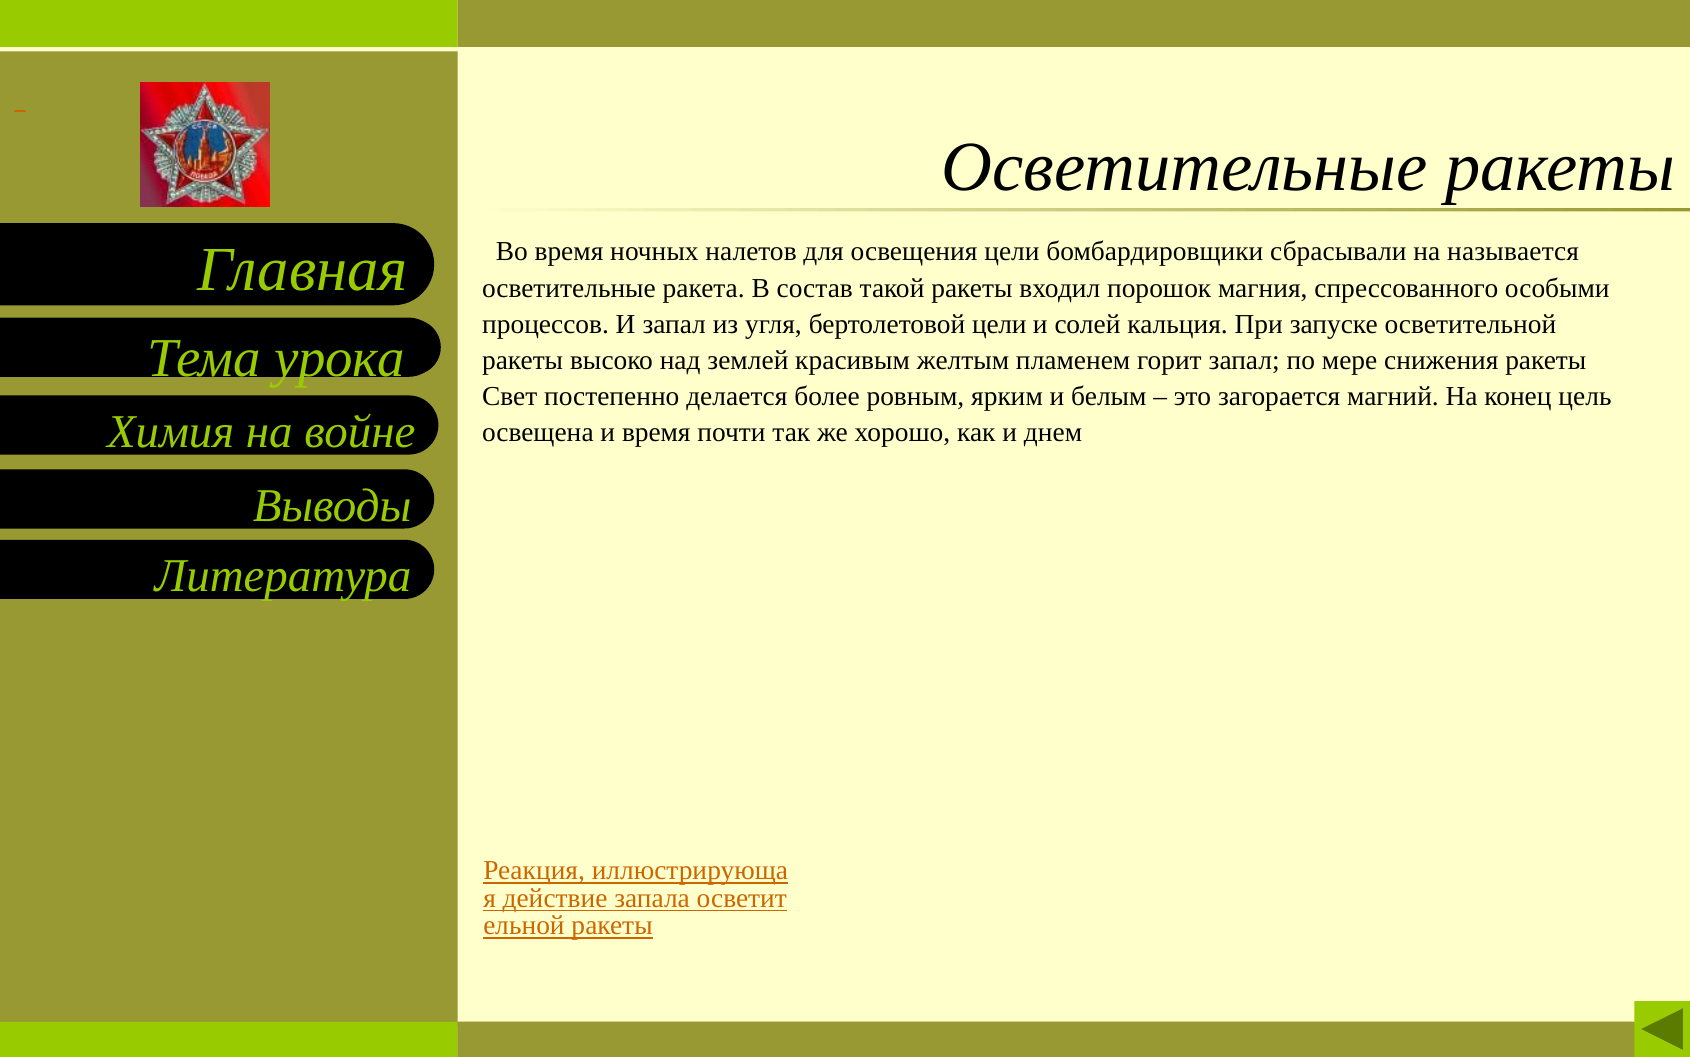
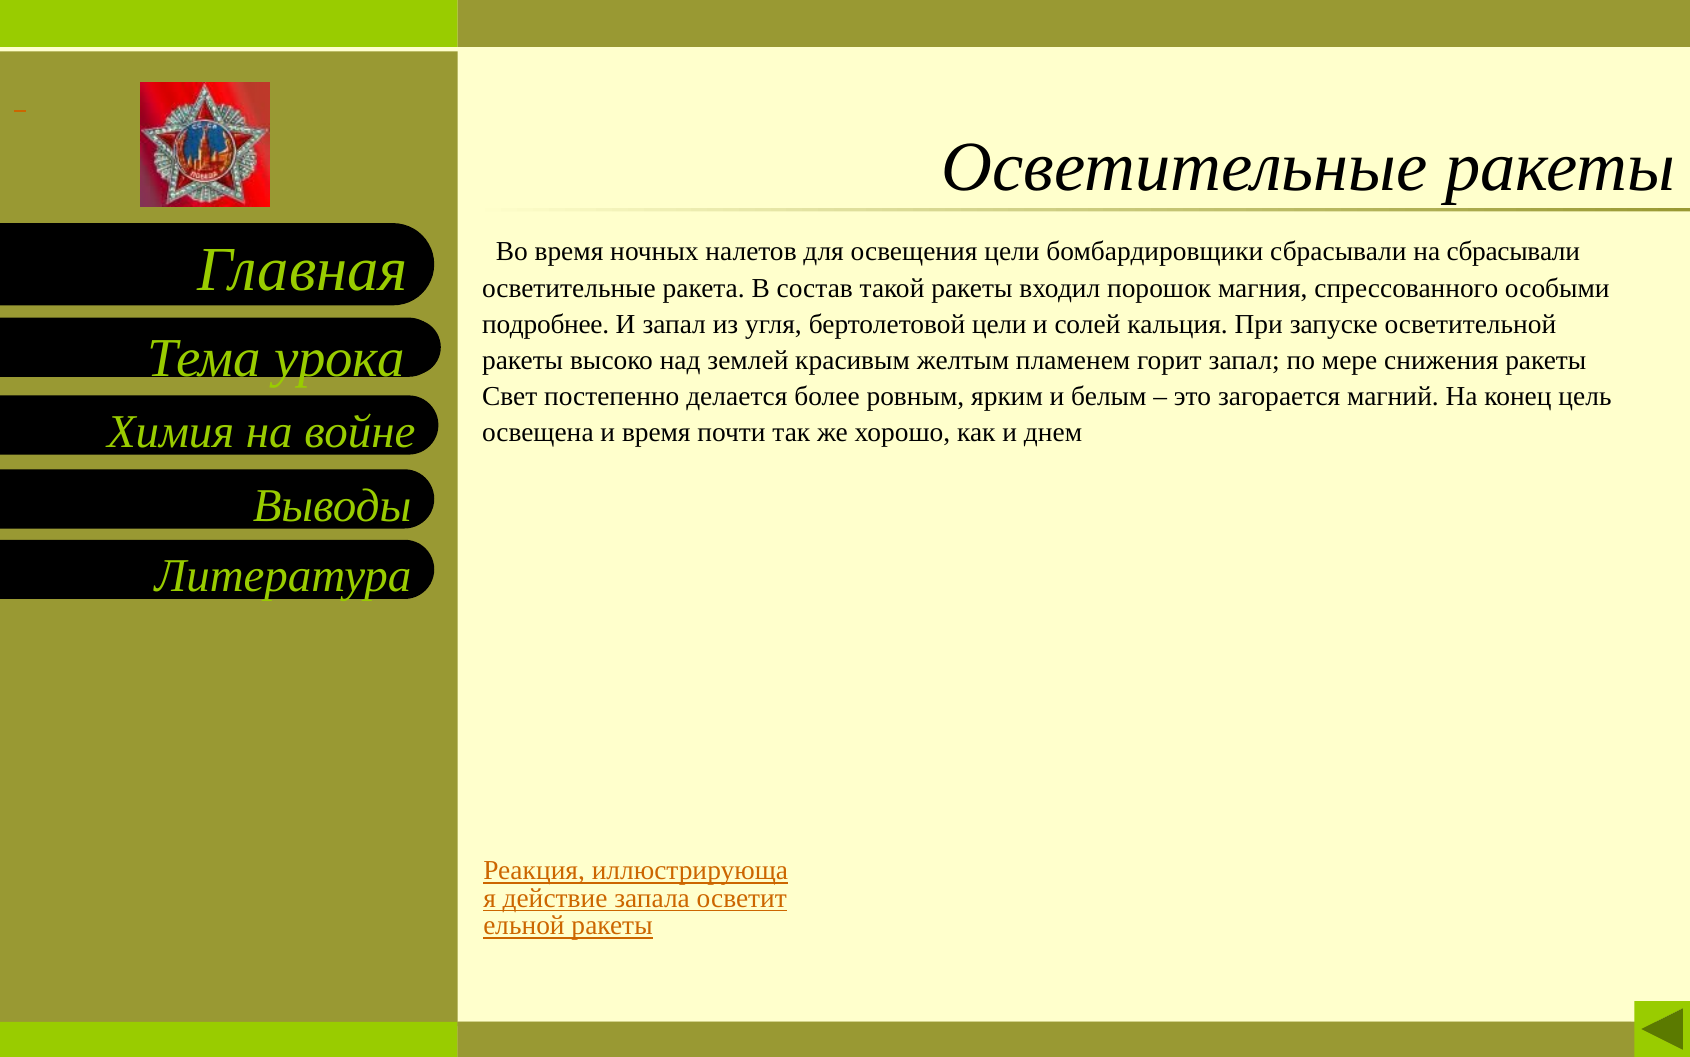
на называется: называется -> сбрасывали (1513, 252)
процессов: процессов -> подробнее (546, 324)
